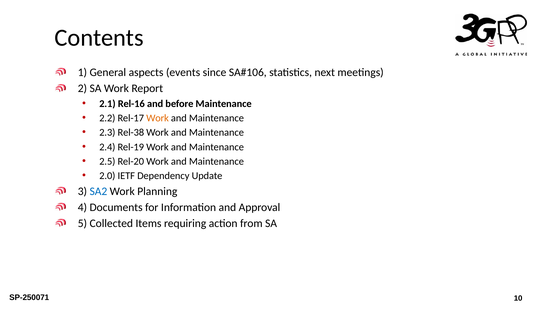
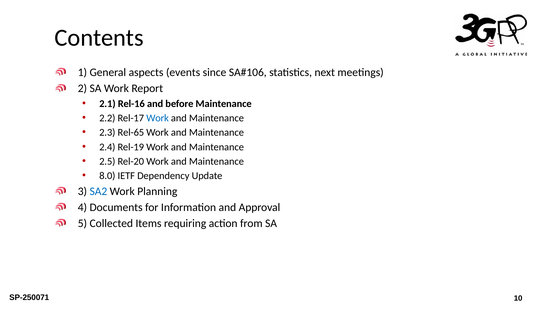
Work colour: orange -> blue (158, 118)
Rel-38: Rel-38 -> Rel-65 (131, 132)
2.0: 2.0 -> 8.0 (107, 176)
